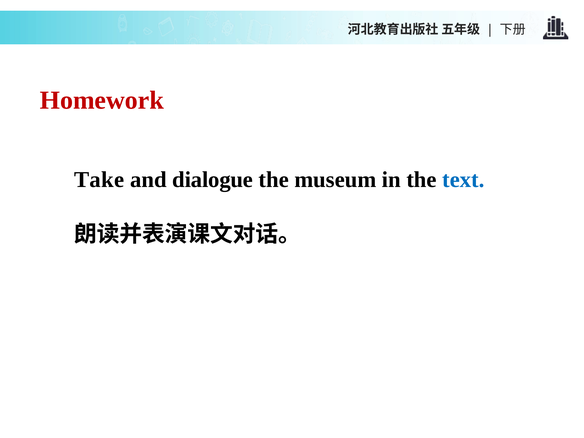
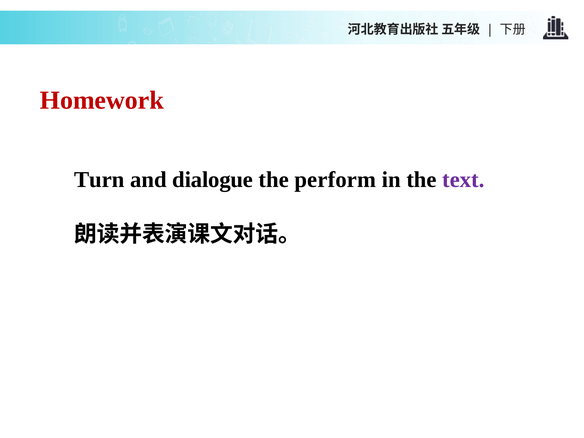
Take: Take -> Turn (99, 180)
museum: museum -> perform (335, 180)
text colour: blue -> purple (463, 180)
